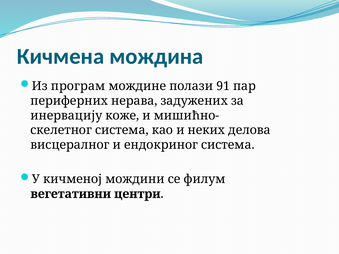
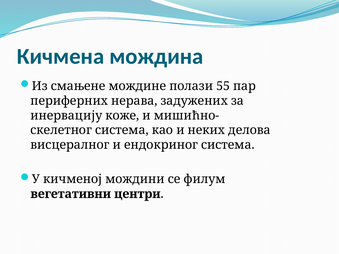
програм: програм -> смањене (78, 86)
91: 91 -> 55 (223, 86)
